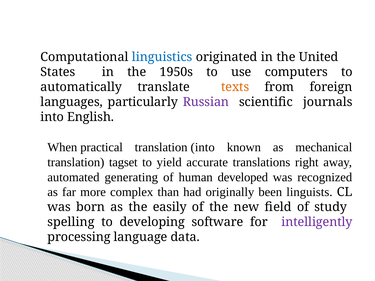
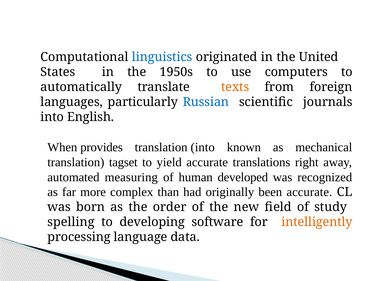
Russian colour: purple -> blue (206, 102)
practical: practical -> provides (102, 147)
generating: generating -> measuring (131, 177)
been linguists: linguists -> accurate (309, 192)
easily: easily -> order (170, 207)
intelligently colour: purple -> orange (317, 222)
